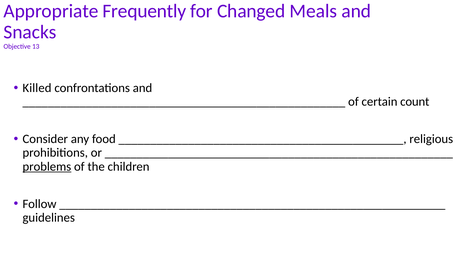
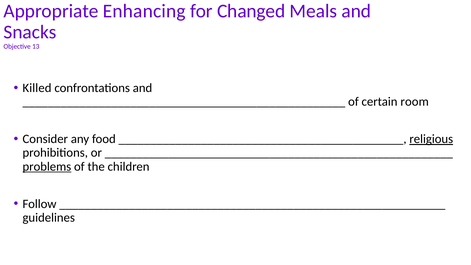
Frequently: Frequently -> Enhancing (144, 11)
count: count -> room (415, 102)
religious underline: none -> present (431, 139)
